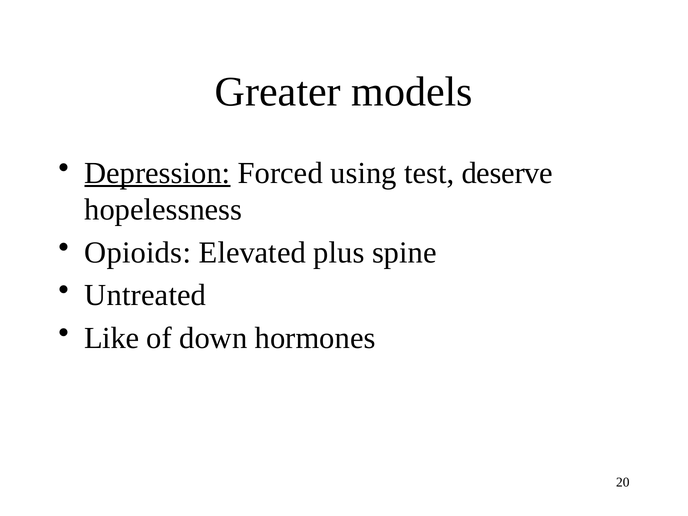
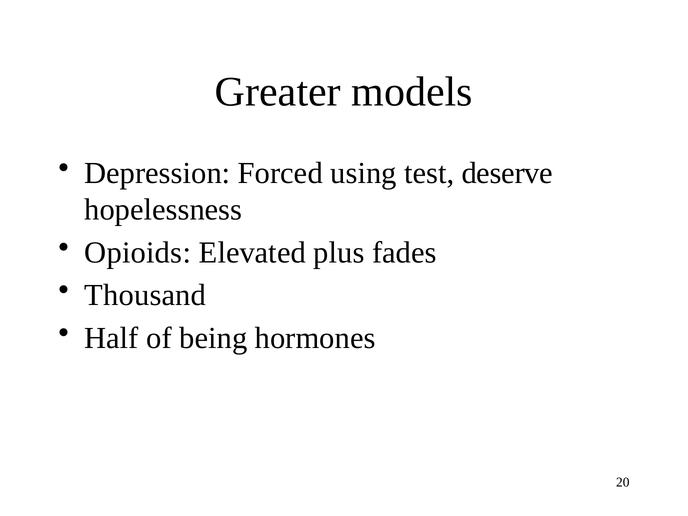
Depression underline: present -> none (157, 173)
spine: spine -> fades (404, 253)
Untreated: Untreated -> Thousand (145, 295)
Like: Like -> Half (111, 338)
down: down -> being (213, 338)
